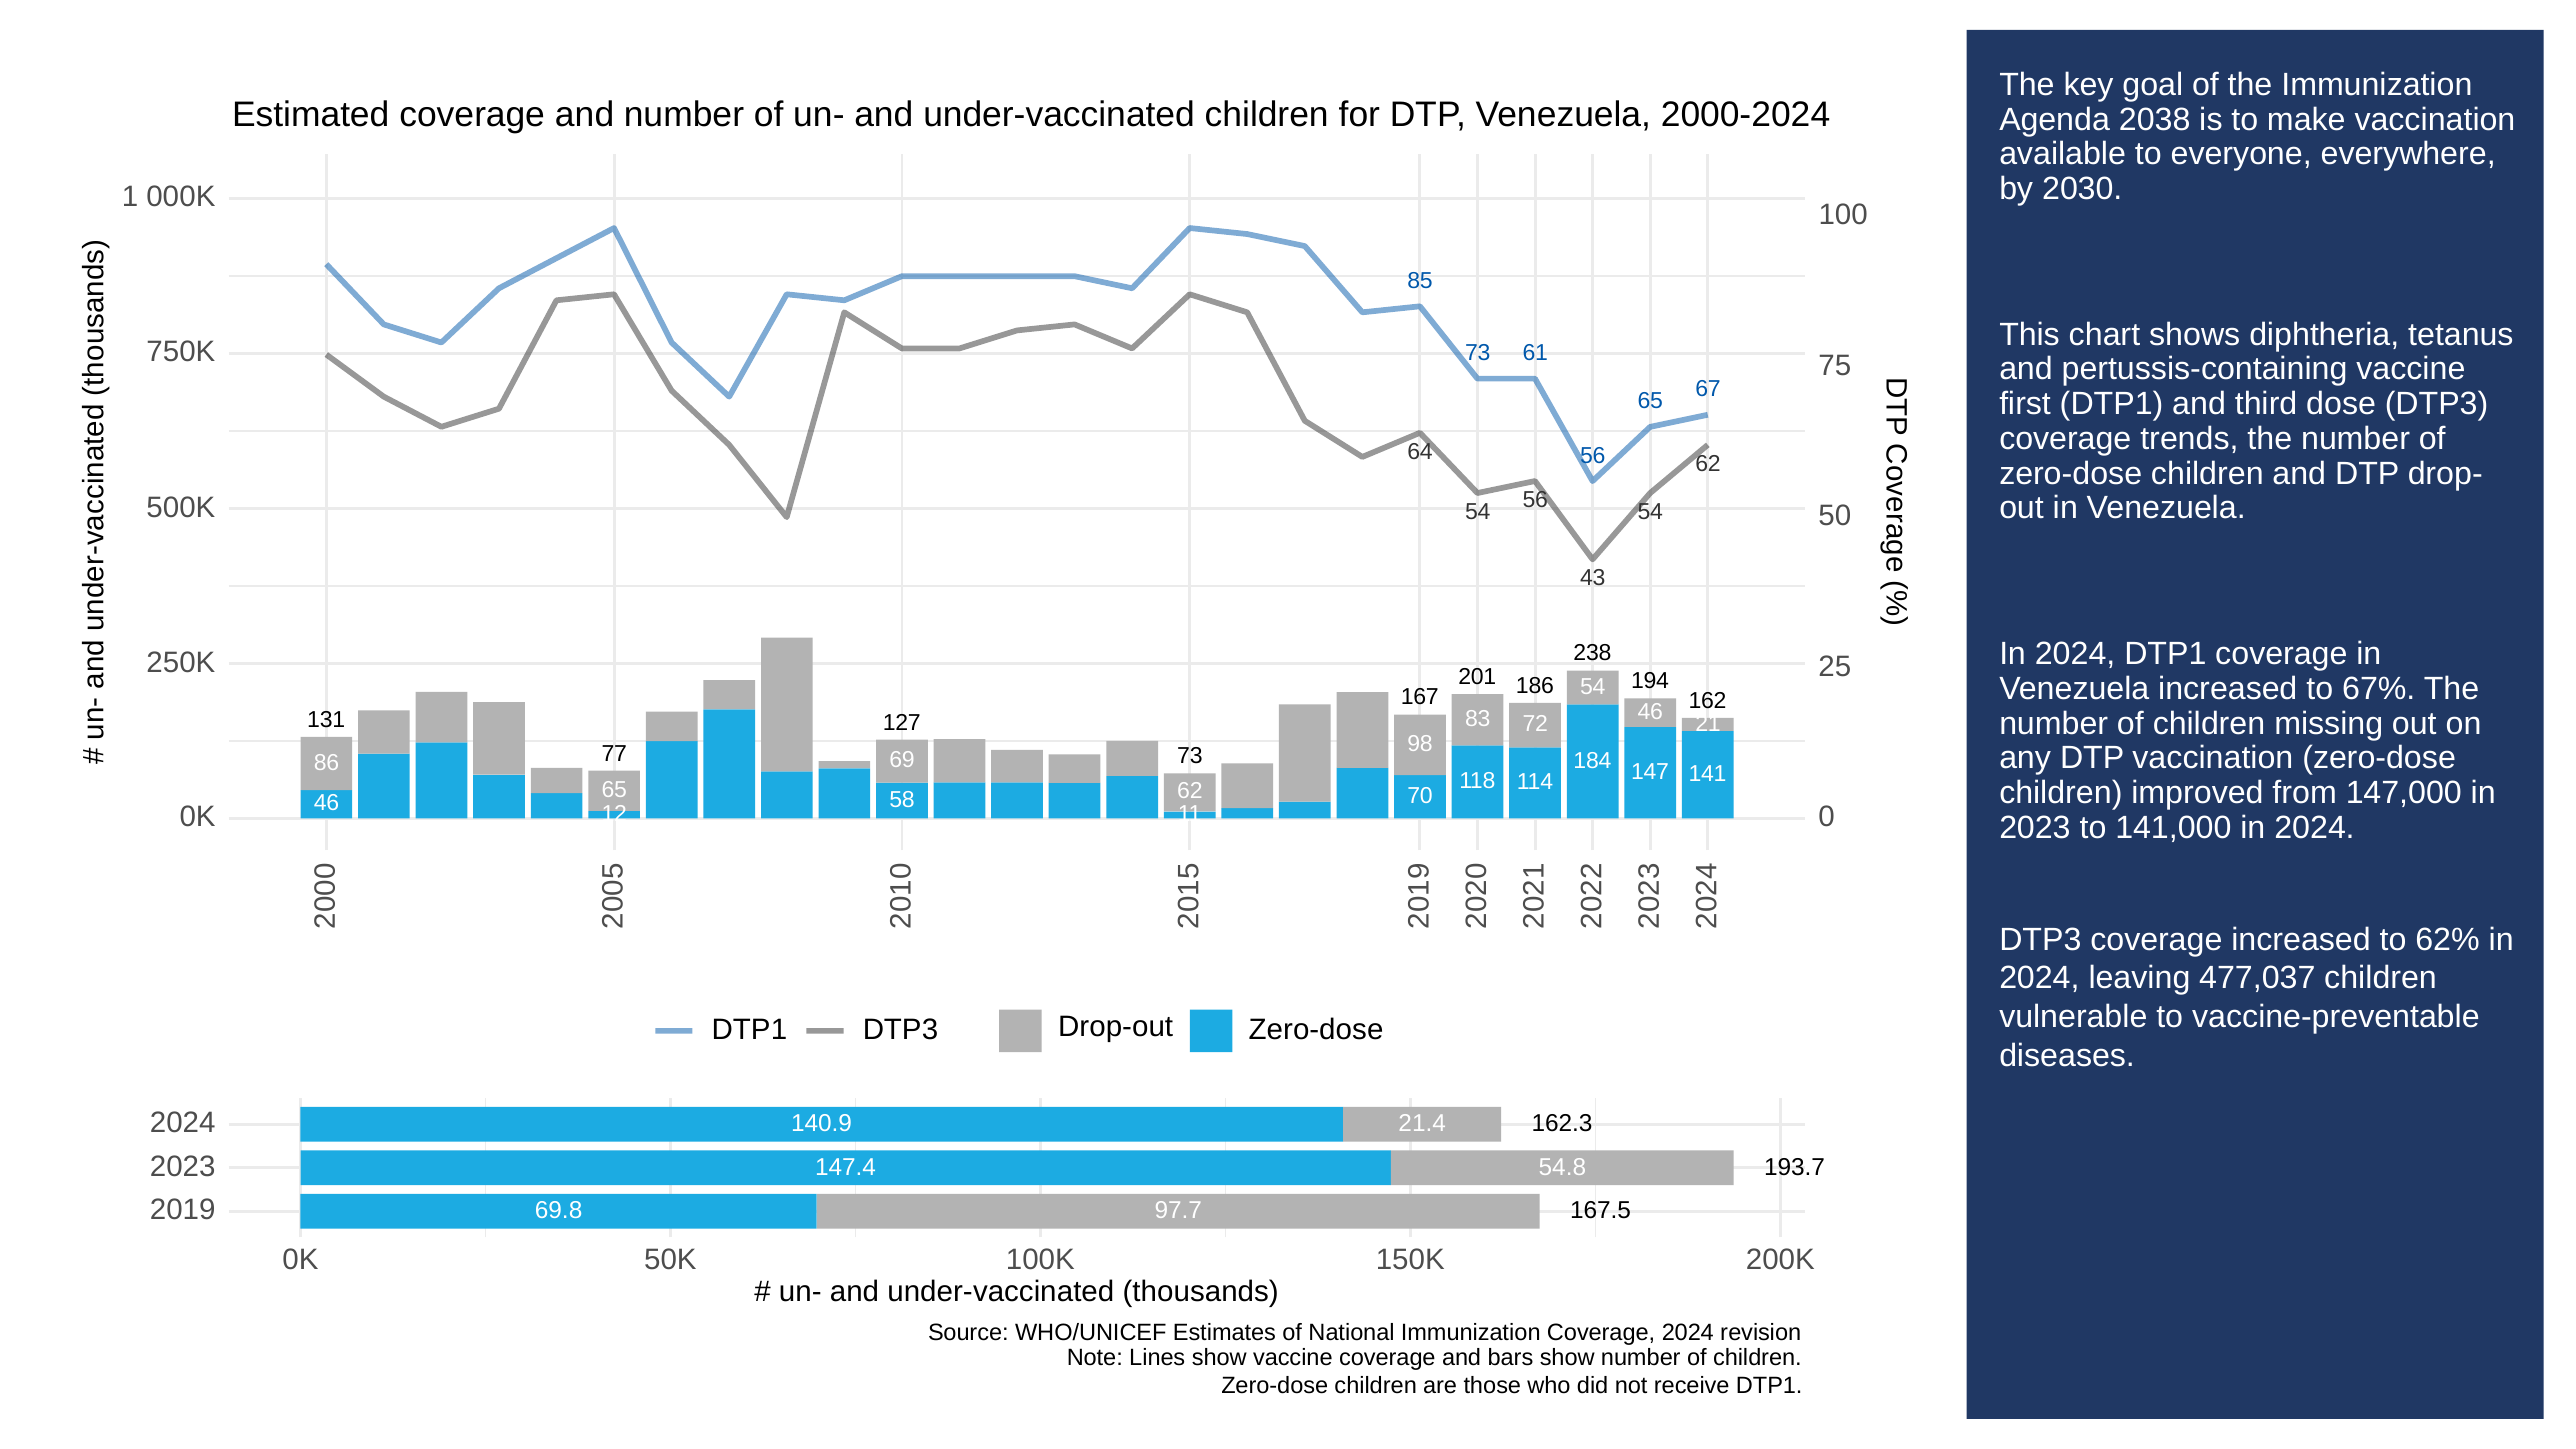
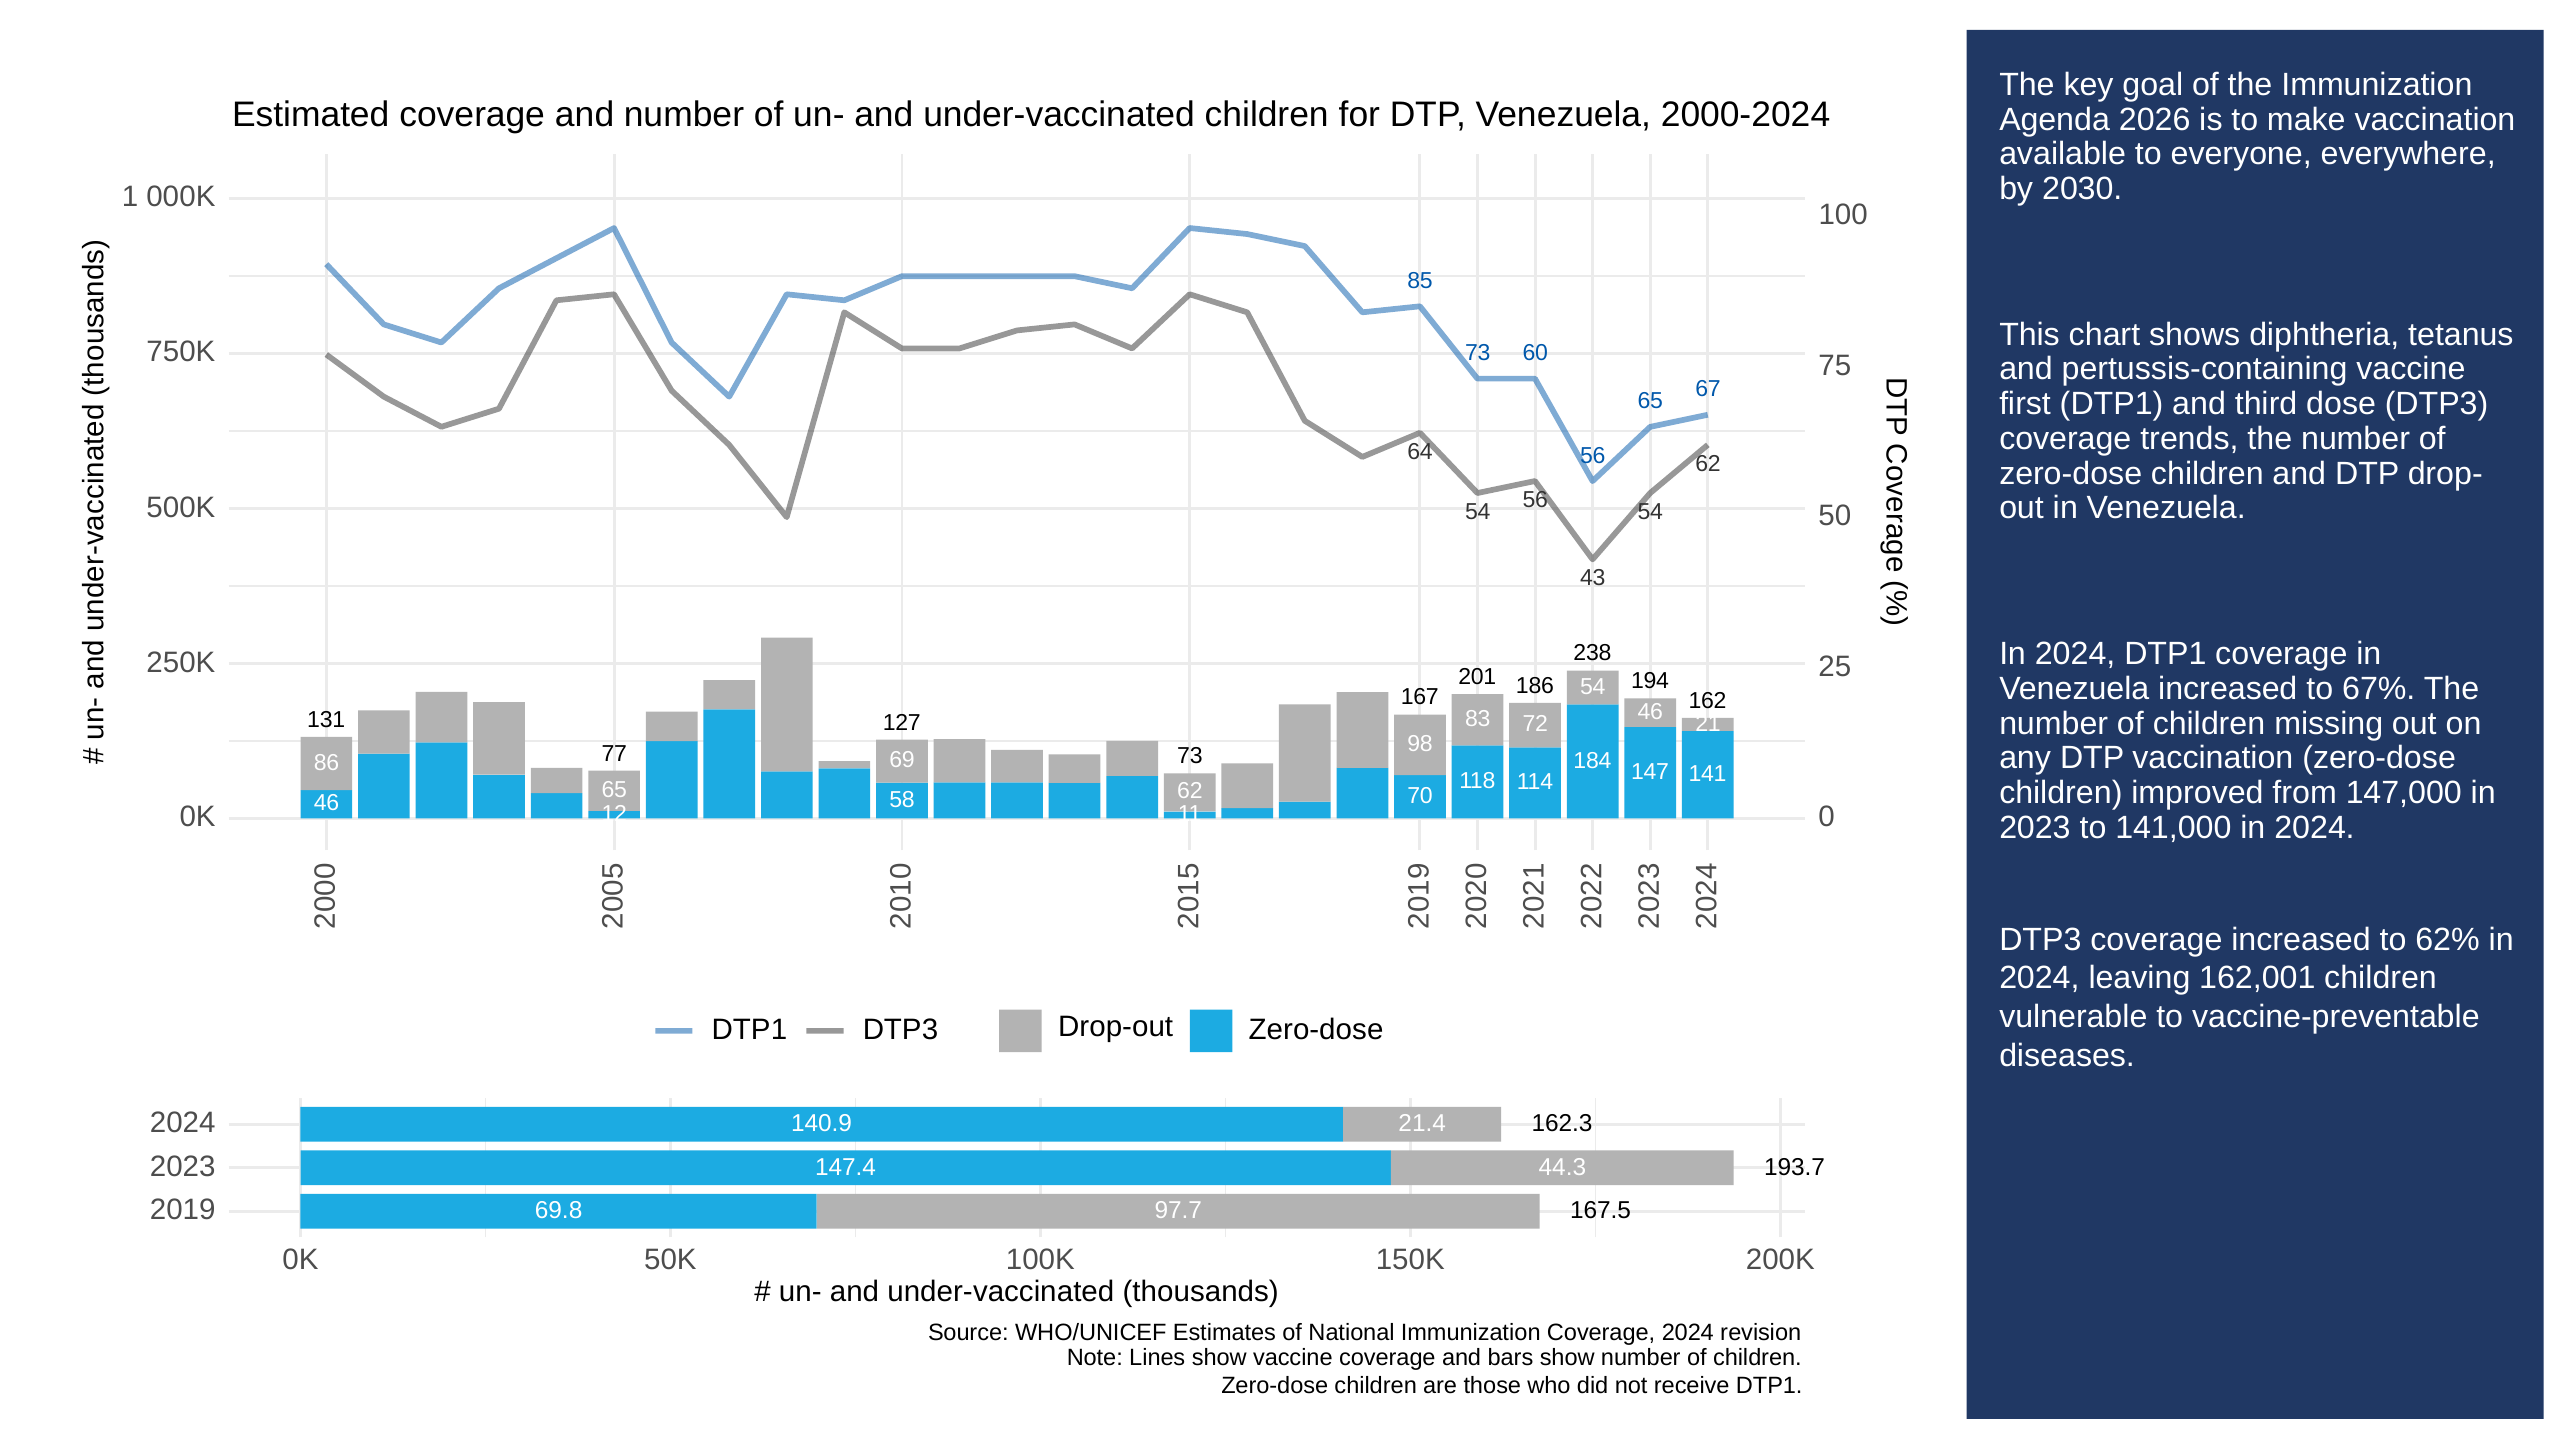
2038: 2038 -> 2026 (2155, 119)
61: 61 -> 60 (1535, 353)
477,037: 477,037 -> 162,001 (2257, 978)
54.8: 54.8 -> 44.3 (1562, 1167)
